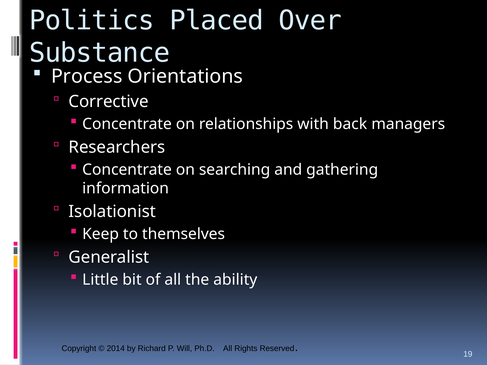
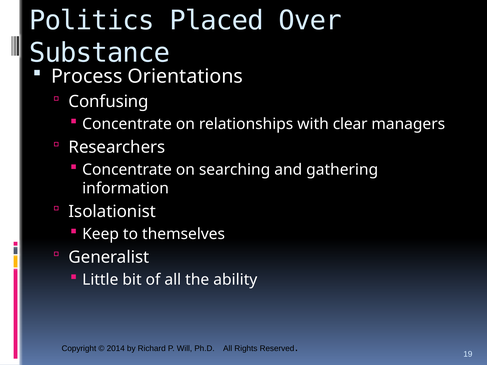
Corrective: Corrective -> Confusing (109, 102)
back: back -> clear (350, 124)
